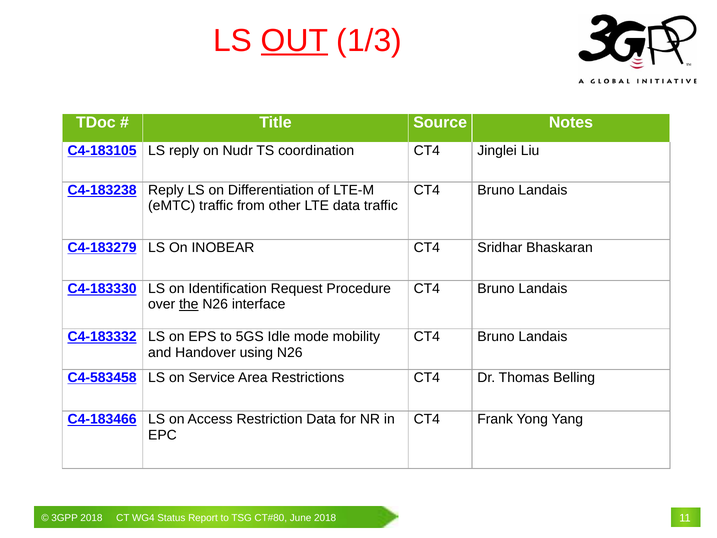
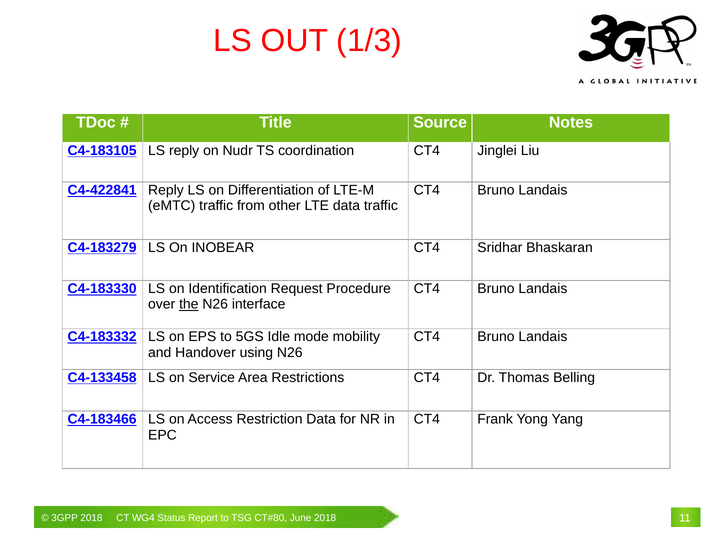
OUT underline: present -> none (295, 41)
C4-183238: C4-183238 -> C4-422841 (102, 190)
C4-583458: C4-583458 -> C4-133458 (102, 377)
